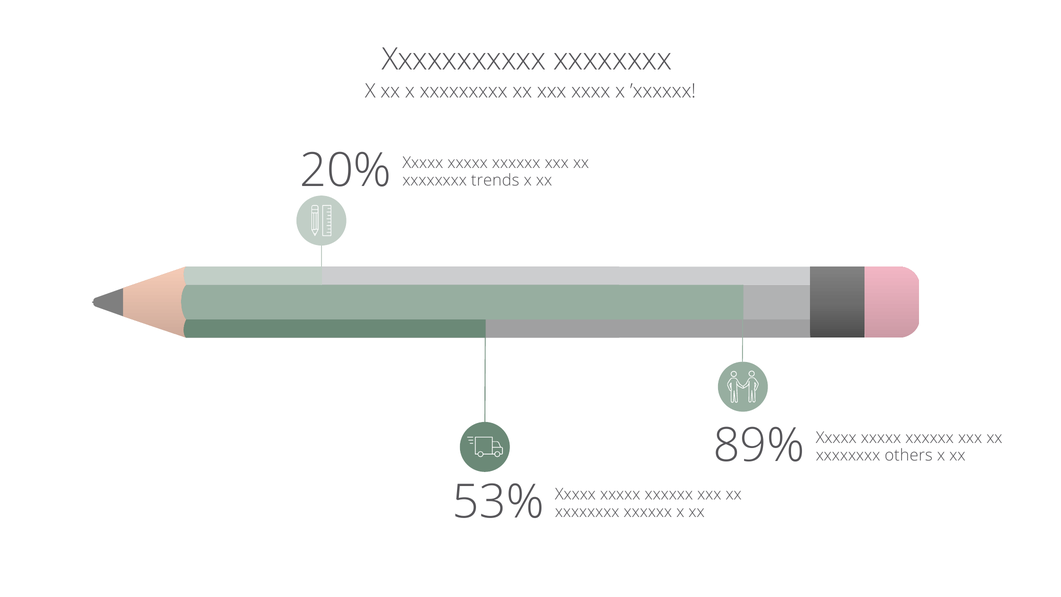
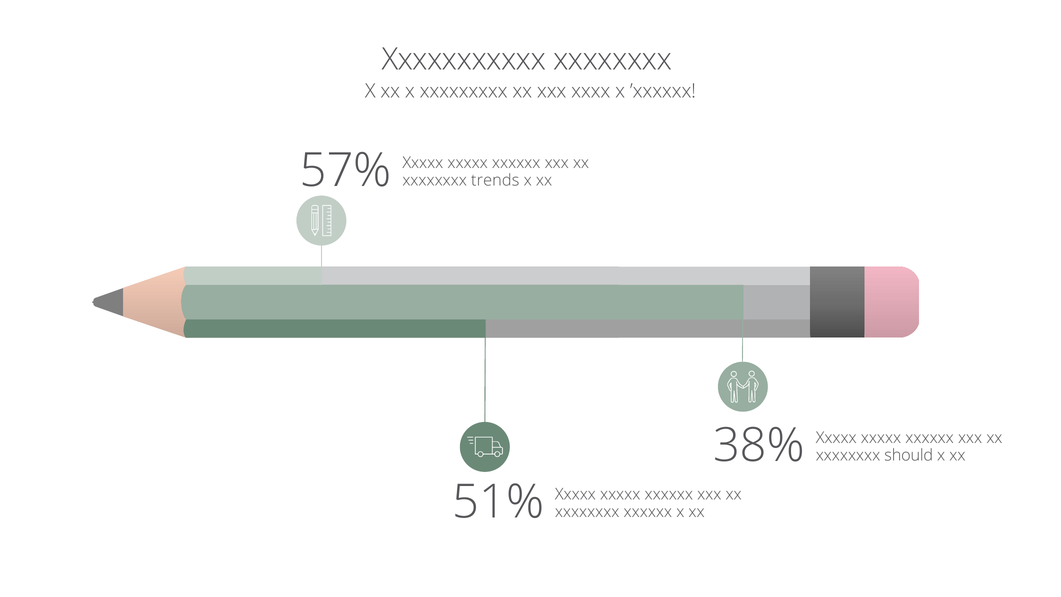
20%: 20% -> 57% (346, 171)
89%: 89% -> 38% (759, 446)
others: others -> should (909, 455)
53%: 53% -> 51% (498, 502)
